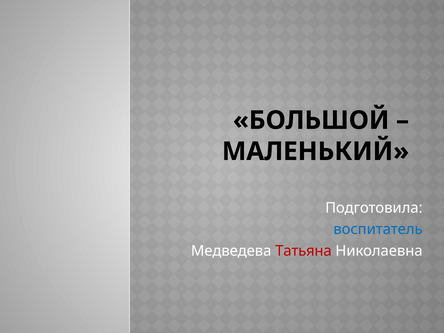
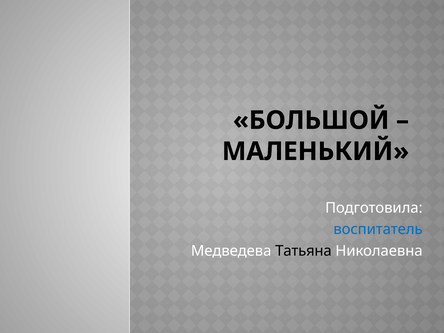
Татьяна colour: red -> black (303, 251)
